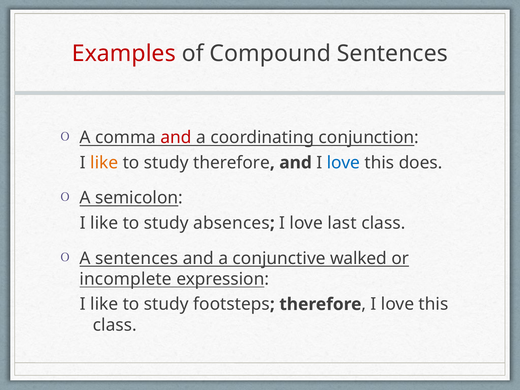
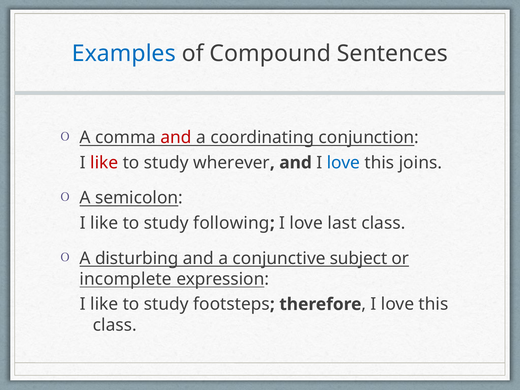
Examples colour: red -> blue (124, 54)
like colour: orange -> red (104, 163)
study therefore: therefore -> wherever (232, 163)
does: does -> joins (420, 163)
absences: absences -> following (231, 223)
A sentences: sentences -> disturbing (137, 258)
walked: walked -> subject (359, 258)
